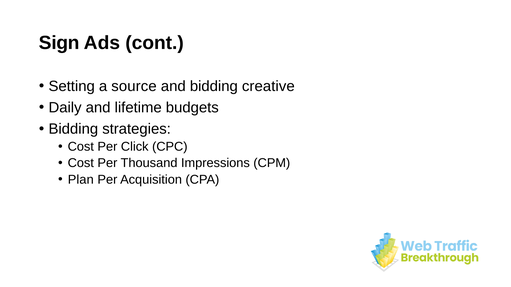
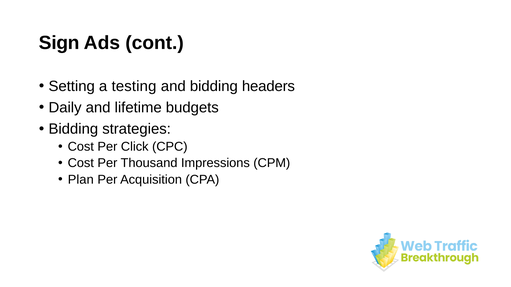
source: source -> testing (134, 86)
creative: creative -> headers (268, 86)
